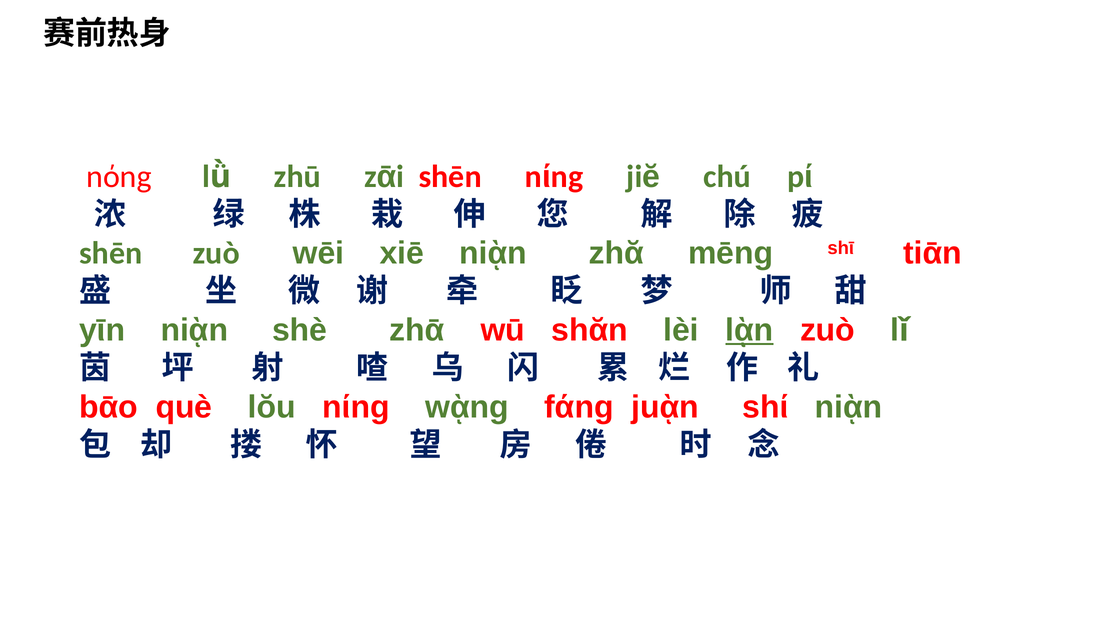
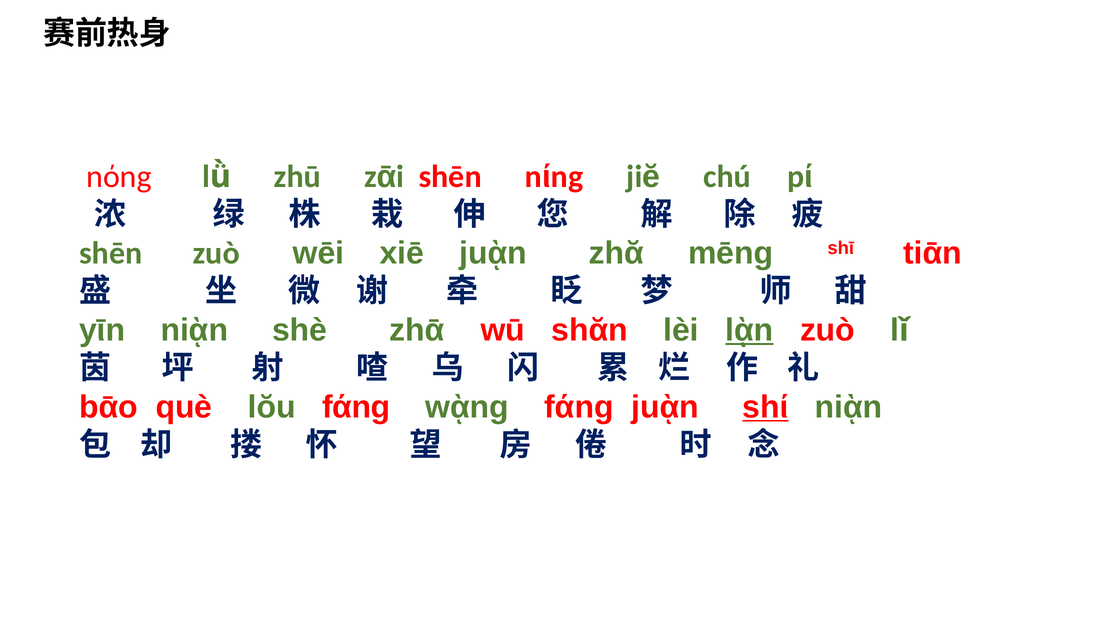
xiē niᾲn: niᾲn -> juᾲn (493, 253)
lŏu nίng: nίng -> fάng (356, 407)
shί underline: none -> present (765, 407)
